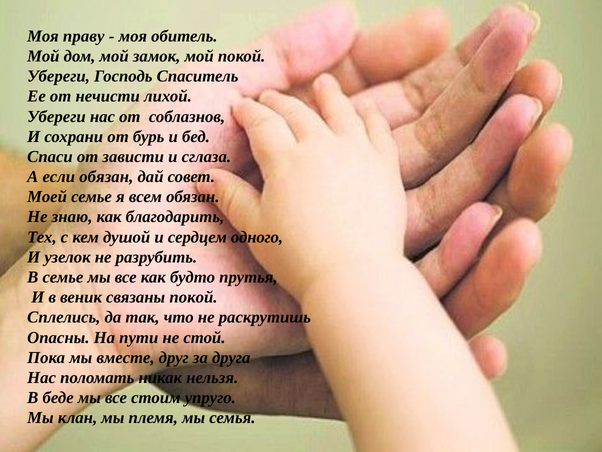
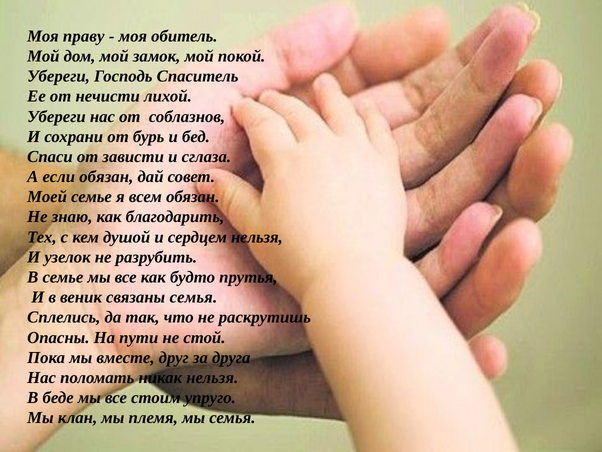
сердцем одного: одного -> нельзя (257, 237)
связаны покой: покой -> семья (193, 297)
